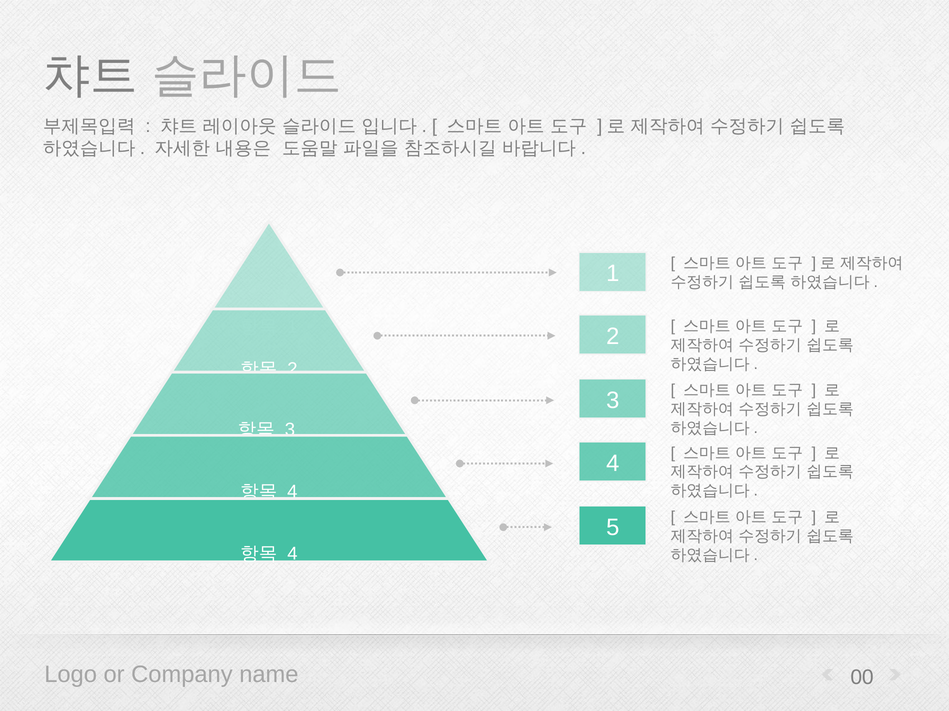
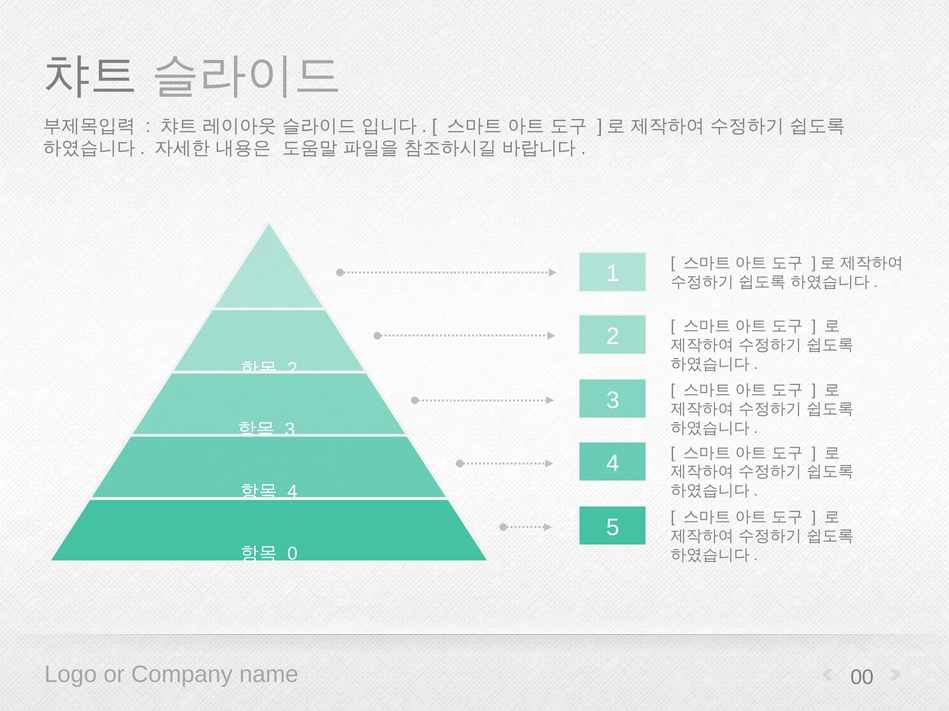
4: 4 -> 0 (292, 554)
